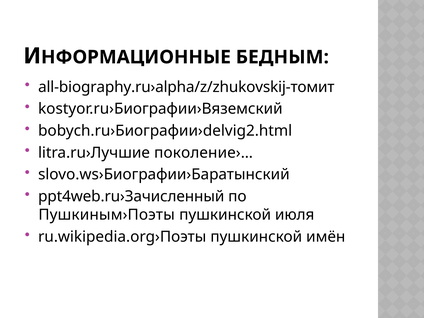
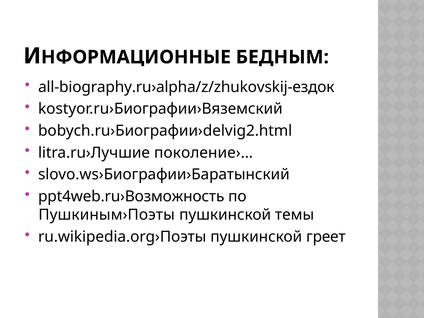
all-biography.ru›alpha/z/zhukovskij-томит: all-biography.ru›alpha/z/zhukovskij-томит -> all-biography.ru›alpha/z/zhukovskij-ездок (186, 87)
ppt4web.ru›Зачисленный: ppt4web.ru›Зачисленный -> ppt4web.ru›Возможность (131, 196)
июля: июля -> темы (295, 215)
имён: имён -> греет (326, 237)
